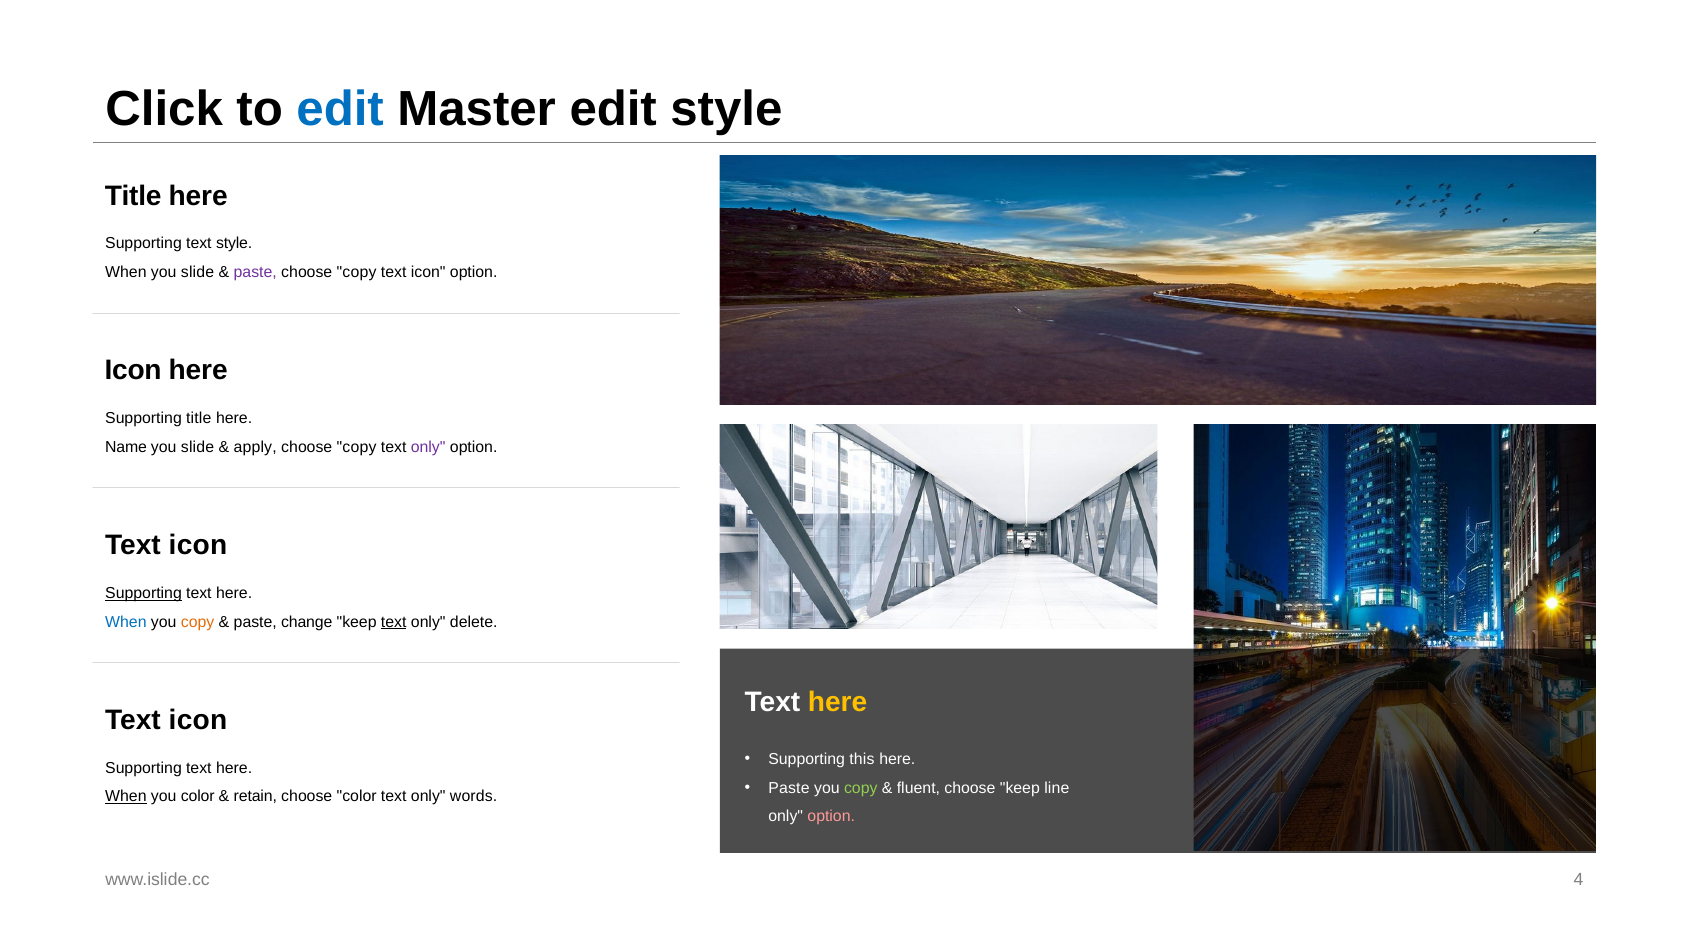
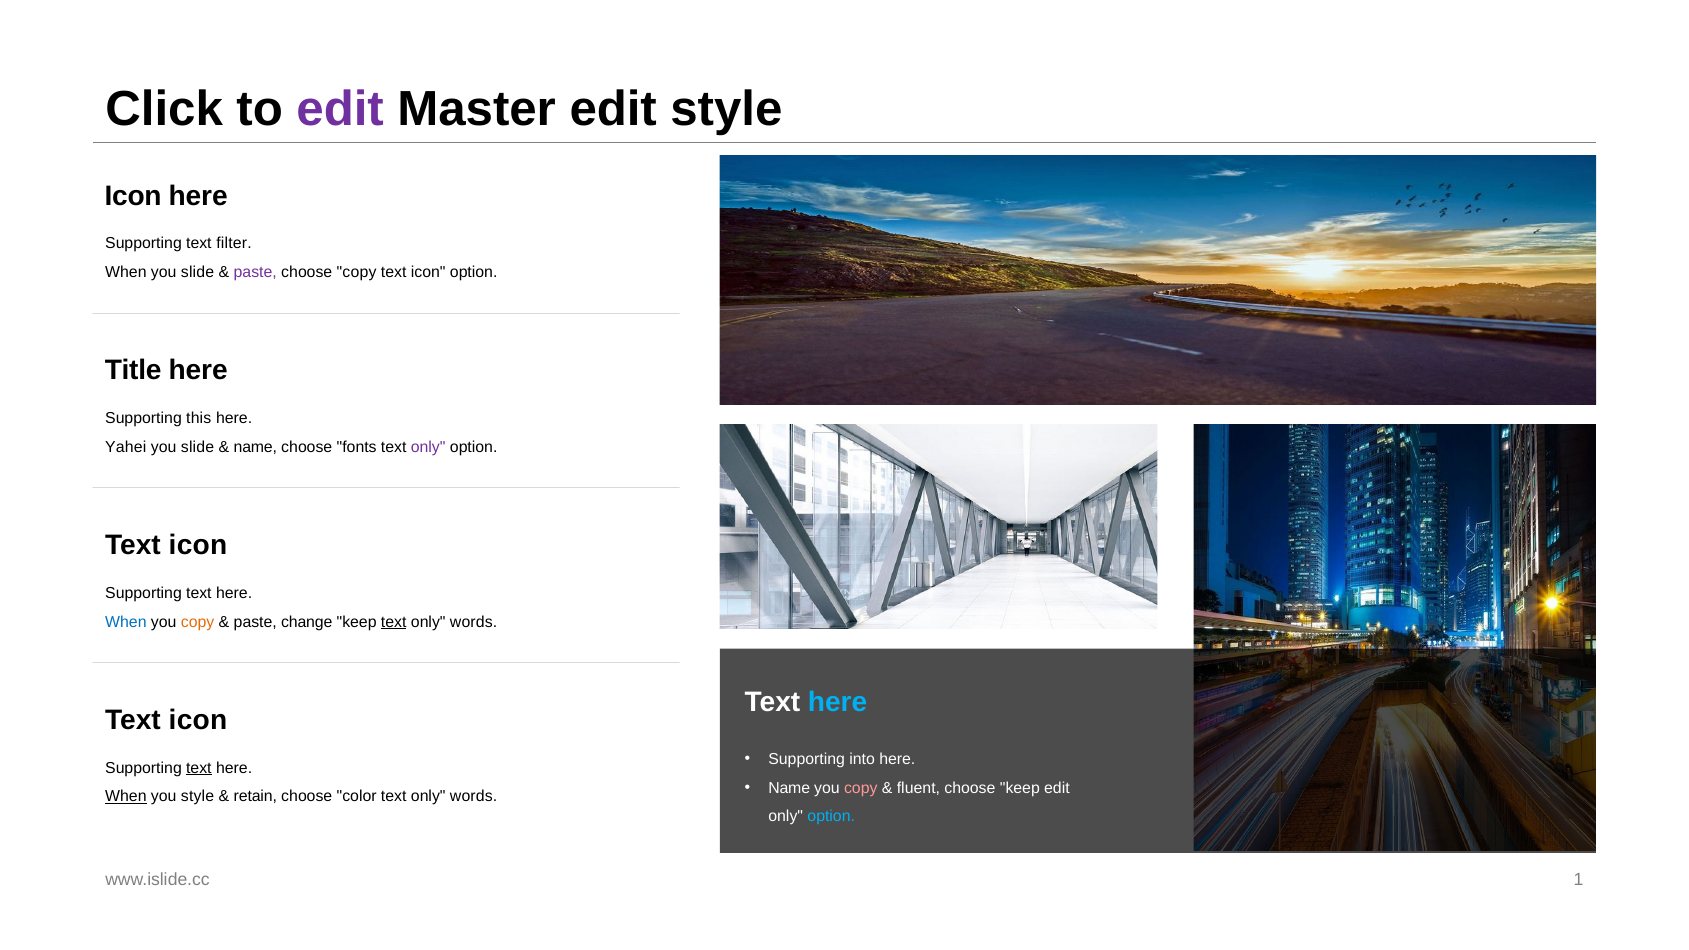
edit colour: blue -> purple (340, 109)
Title: Title -> Icon (133, 196)
text style: style -> filter (234, 244)
Icon: Icon -> Title (133, 371)
Supporting title: title -> this (199, 418)
Name: Name -> Yahei (126, 447)
apply: apply -> name (255, 447)
copy: copy -> fonts (357, 447)
Supporting underline: present -> none (144, 593)
delete: delete -> words (474, 622)
here colour: yellow -> light blue (838, 702)
this: this -> into (862, 759)
text underline: none -> present (199, 768)
Paste: Paste -> Name (789, 788)
copy colour: light green -> pink (861, 788)
keep line: line -> edit (1057, 788)
you color: color -> style (198, 797)
option colour: pink -> light blue (831, 816)
4: 4 -> 1 (1578, 880)
